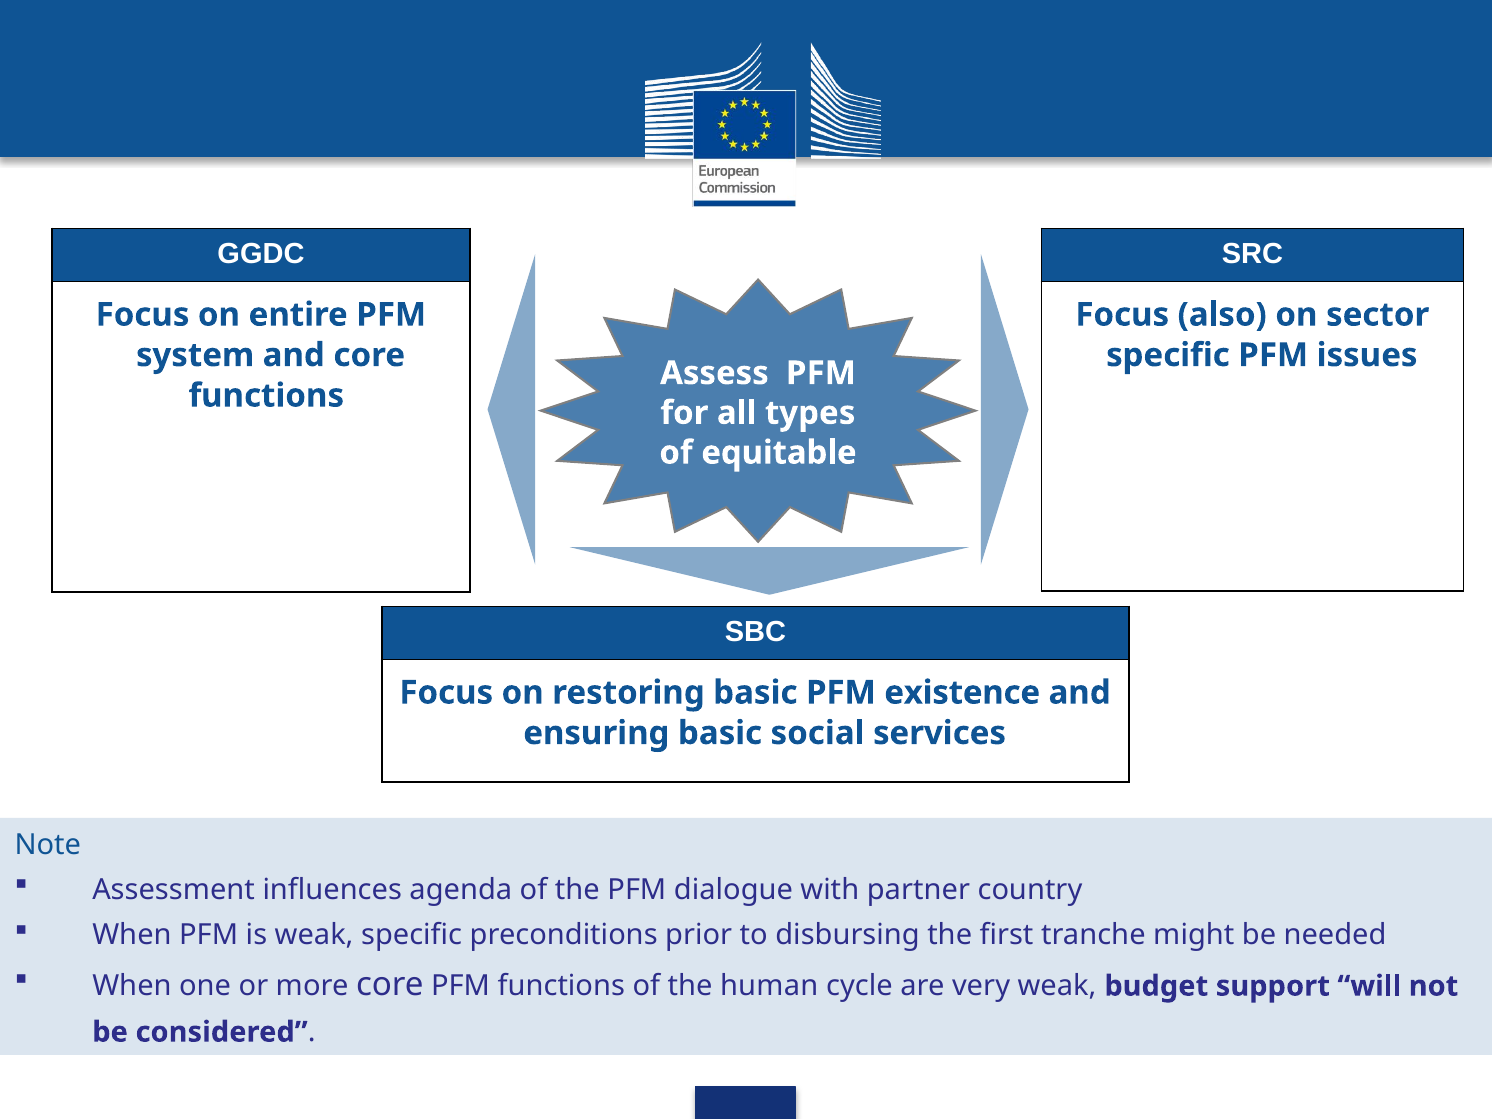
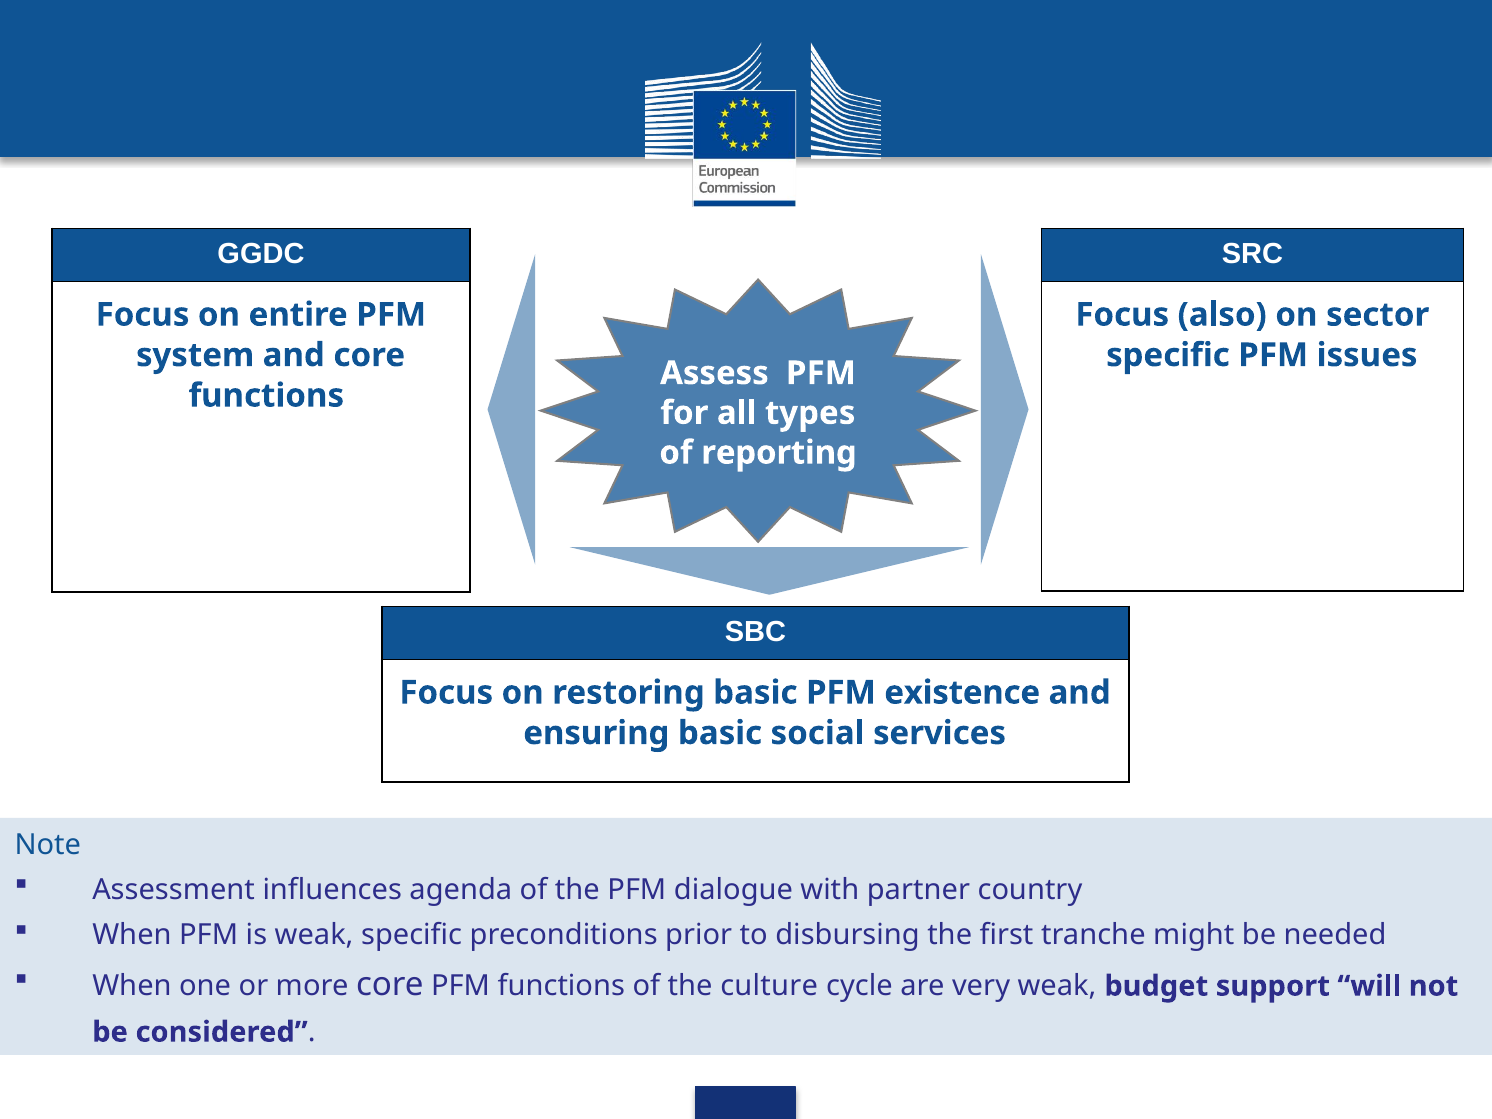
equitable: equitable -> reporting (779, 453)
human: human -> culture (769, 986)
